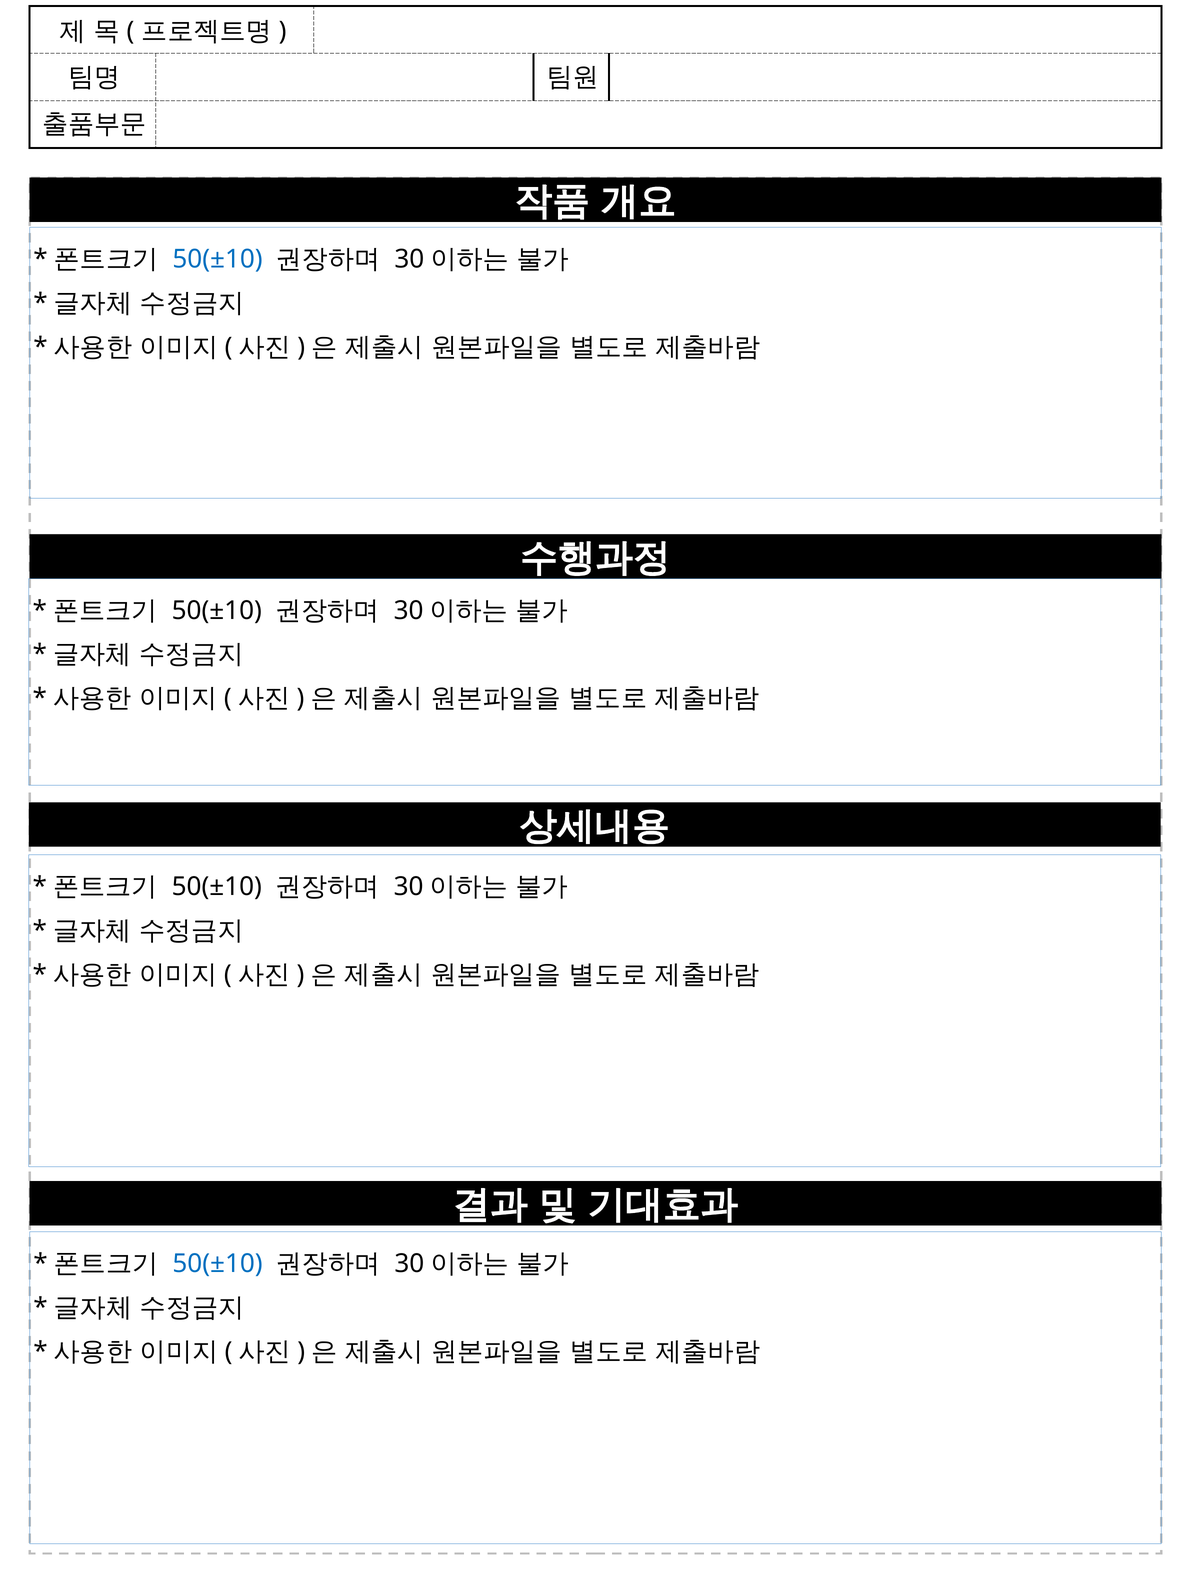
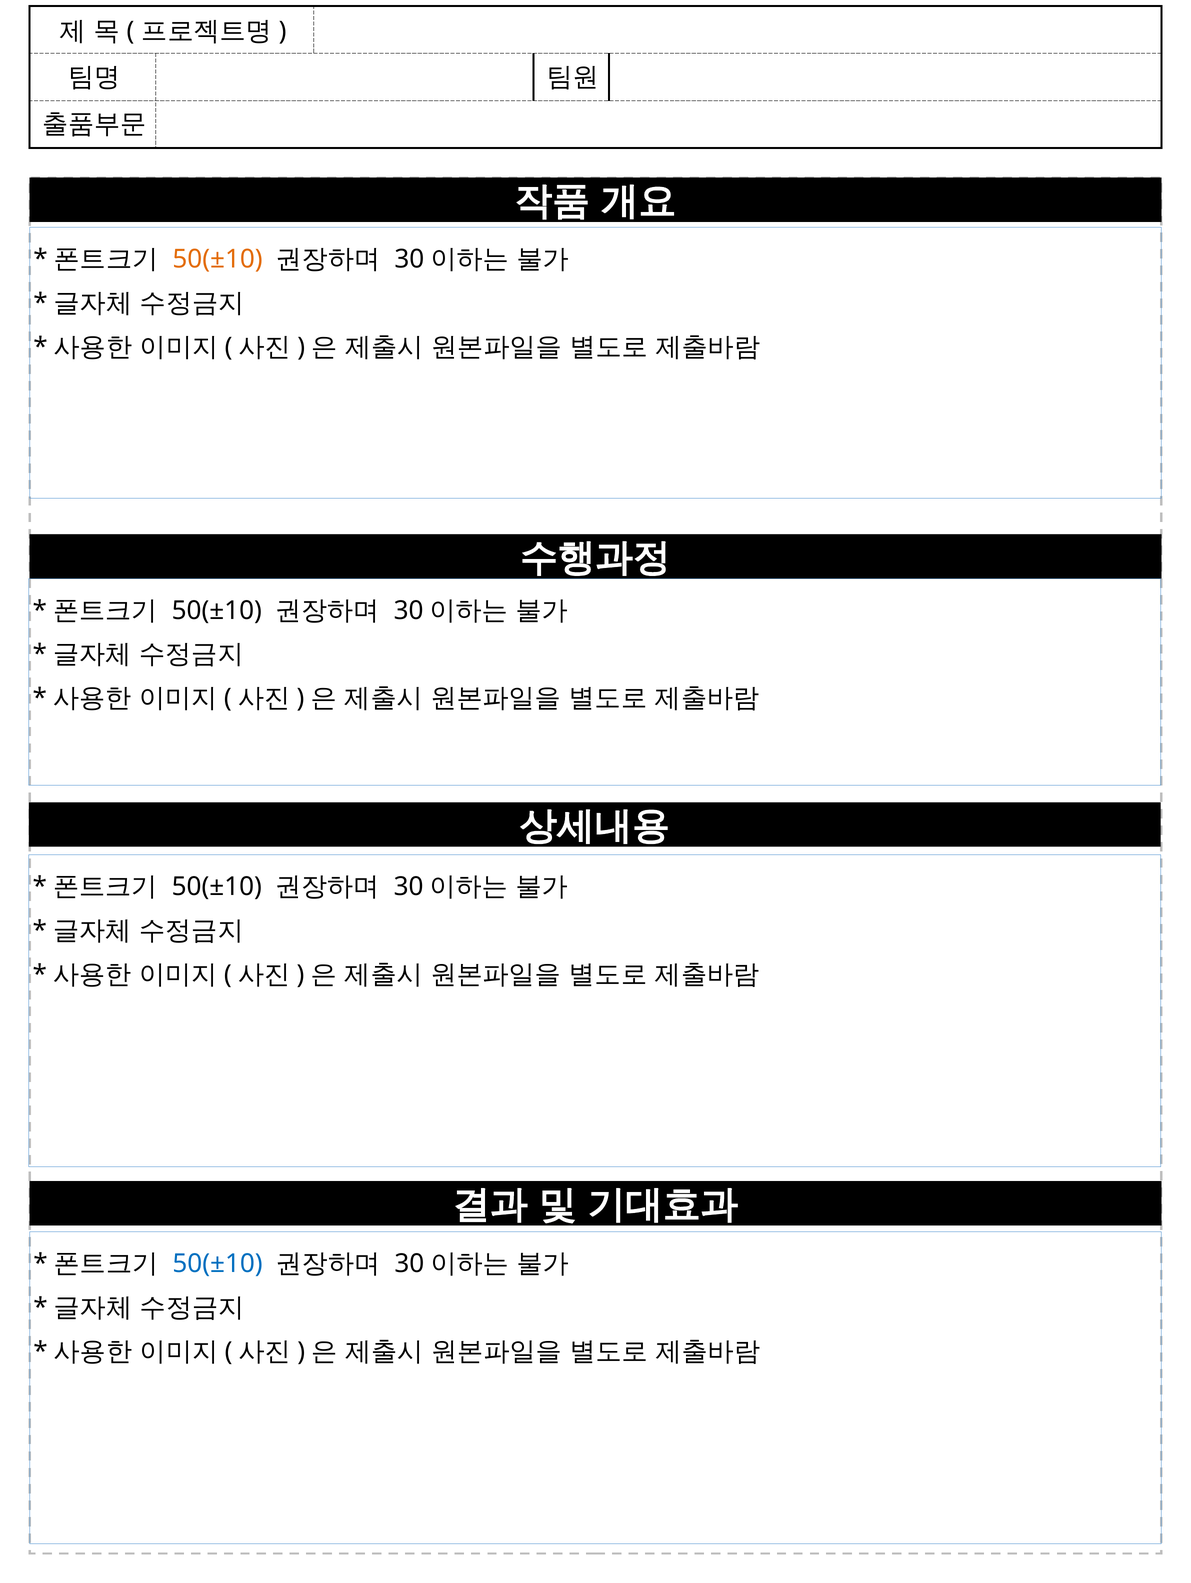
50(±10 colour: blue -> orange (218, 259)
